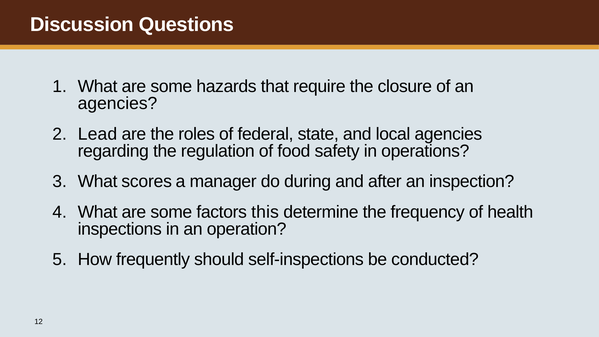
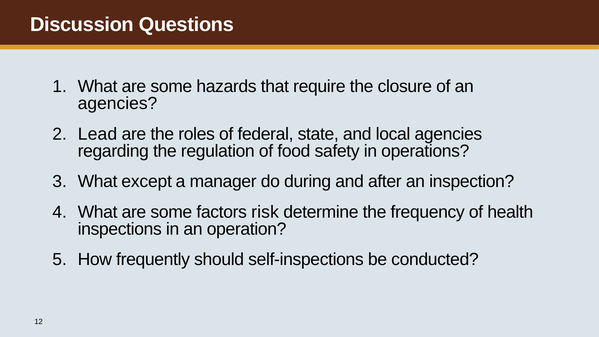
scores: scores -> except (147, 181)
this: this -> risk (265, 212)
